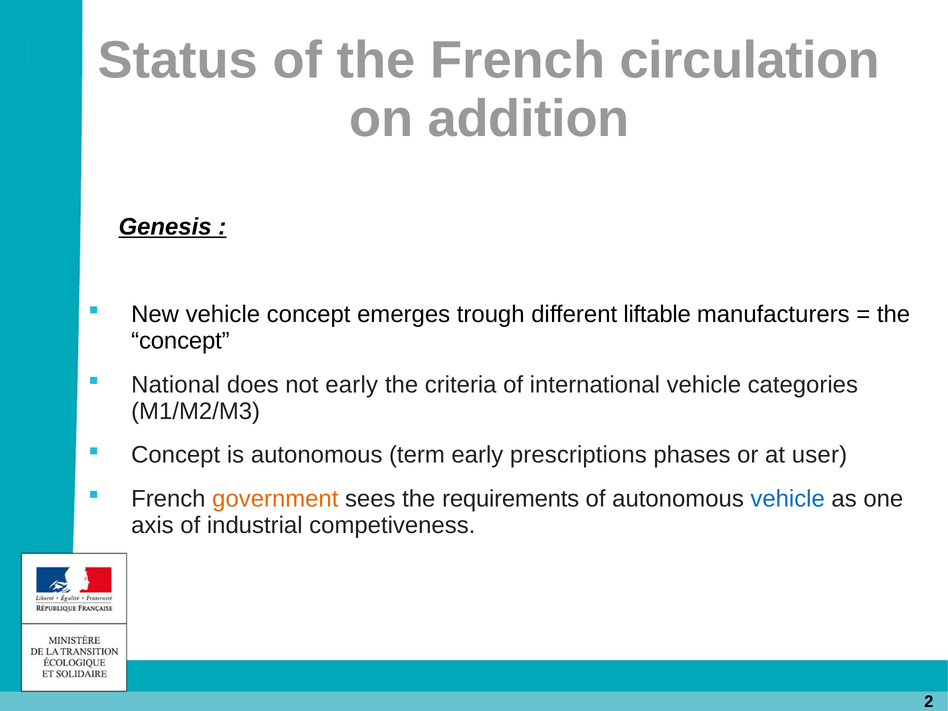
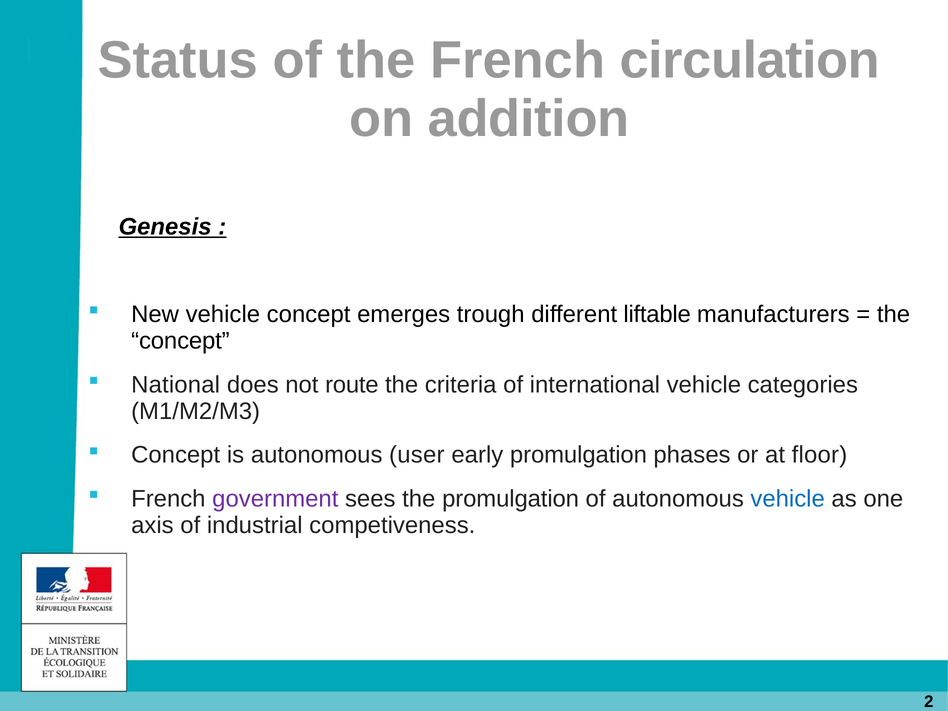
not early: early -> route (352, 385)
term: term -> user (417, 455)
early prescriptions: prescriptions -> promulgation (578, 455)
user: user -> floor (819, 455)
government colour: orange -> purple (275, 499)
the requirements: requirements -> promulgation (511, 499)
